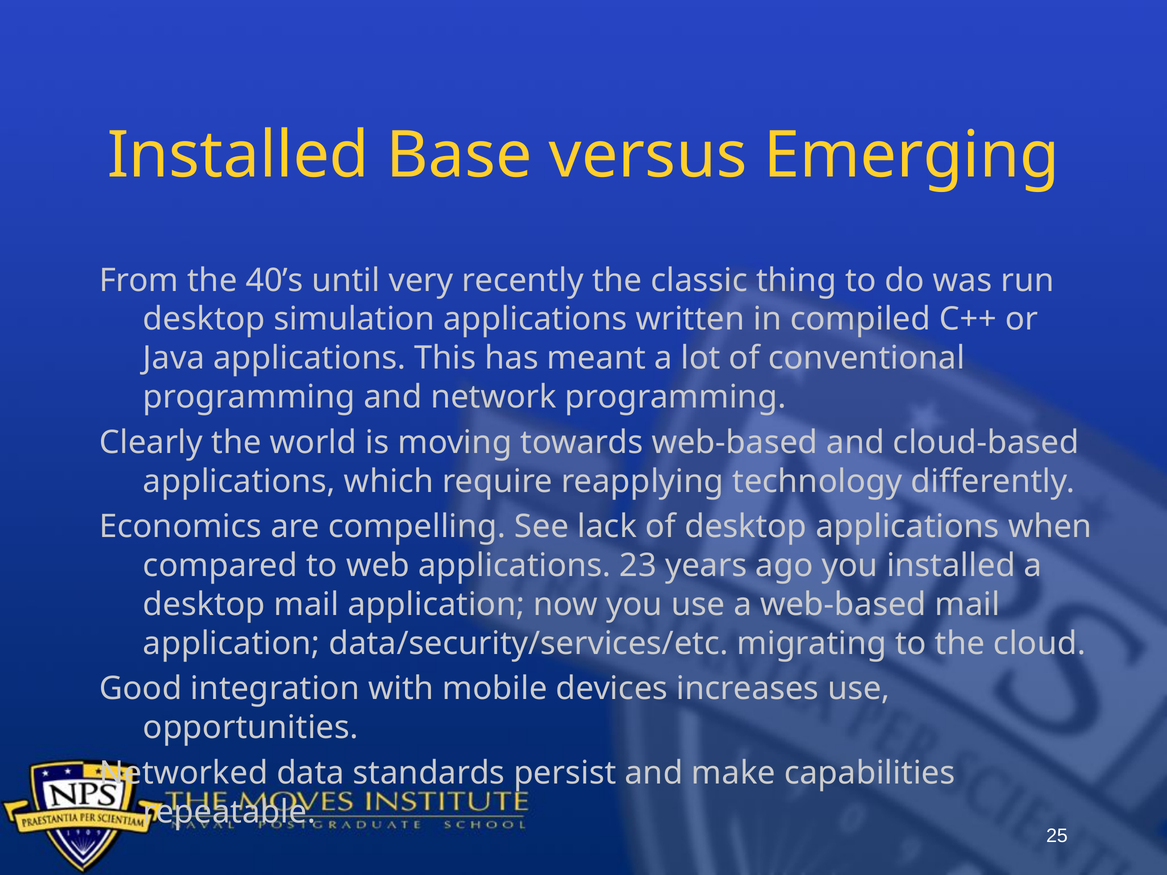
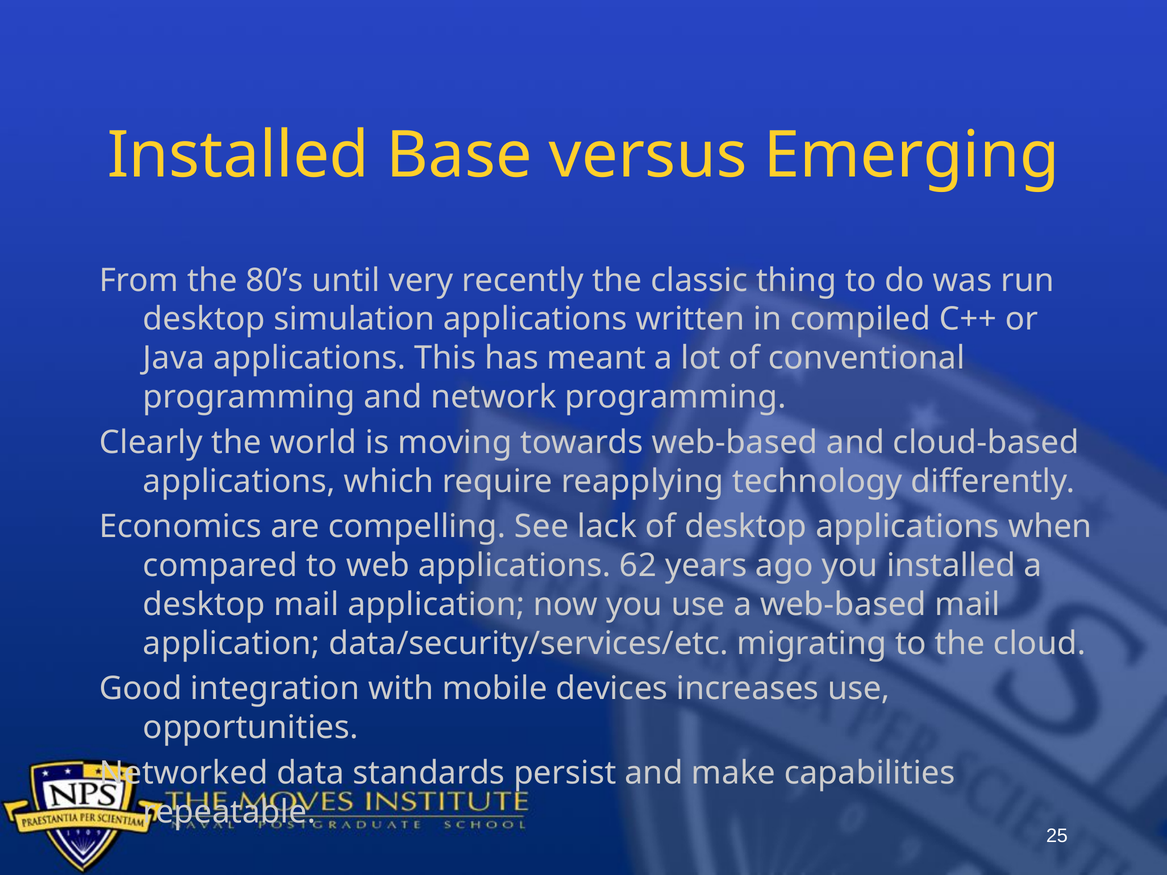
40’s: 40’s -> 80’s (275, 280)
23: 23 -> 62 (638, 566)
